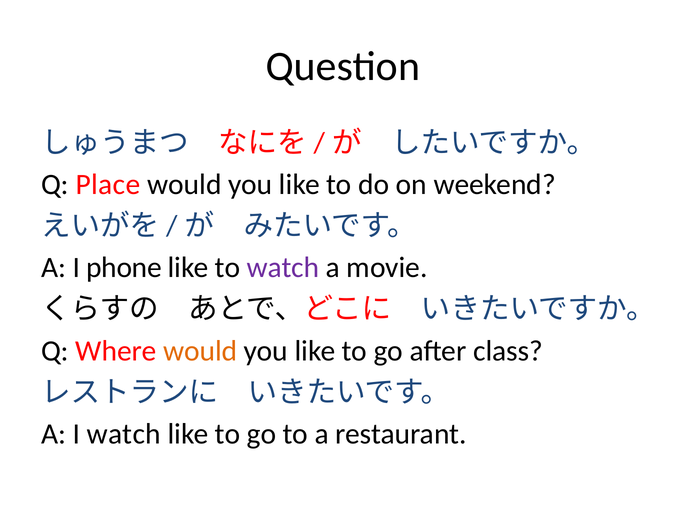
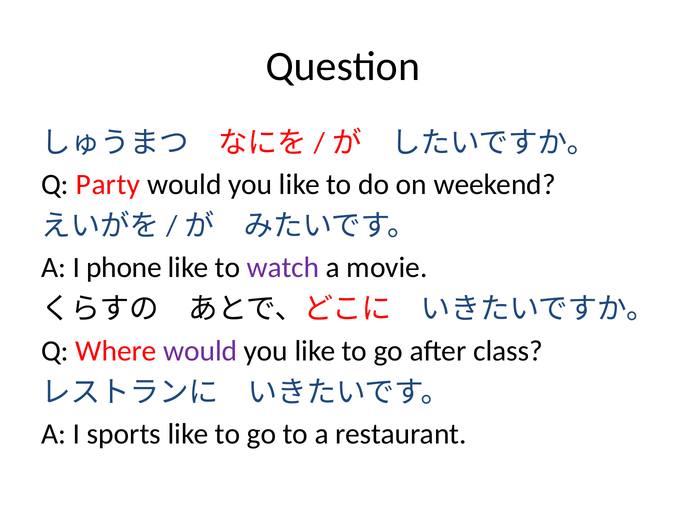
Place: Place -> Party (108, 185)
would colour: orange -> purple (200, 351)
I watch: watch -> sports (124, 434)
